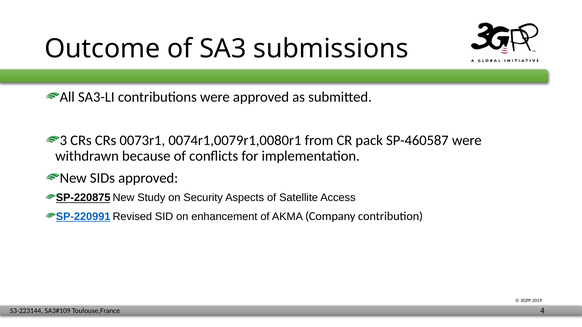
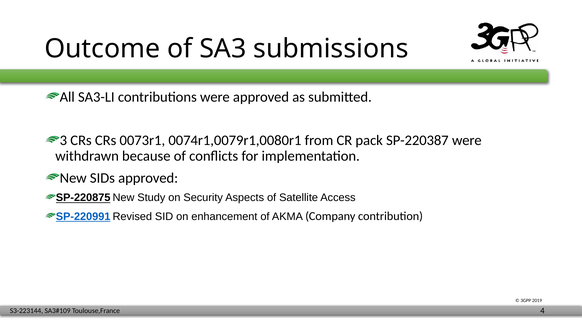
SP-460587: SP-460587 -> SP-220387 (417, 141)
